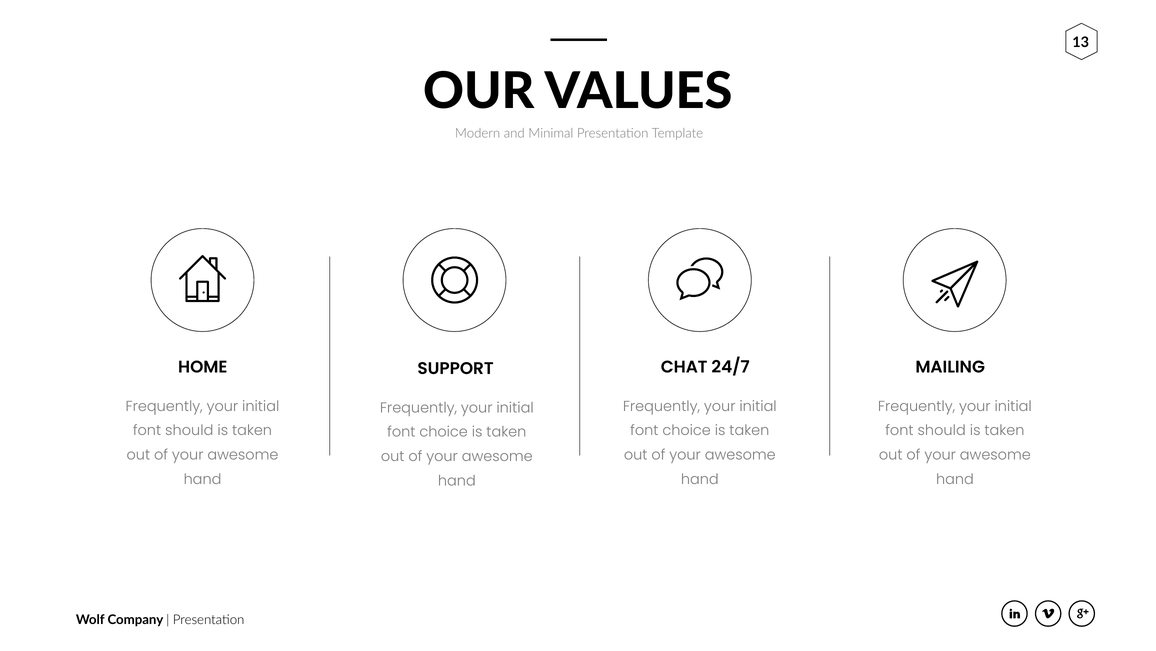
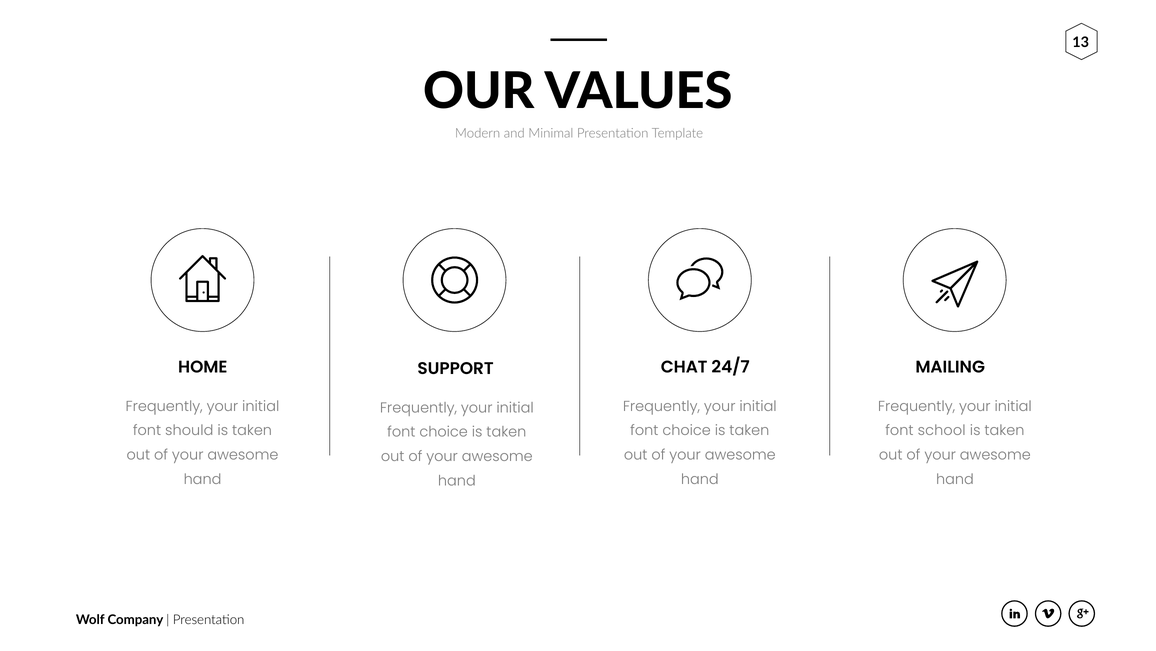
should: should -> school (942, 430)
